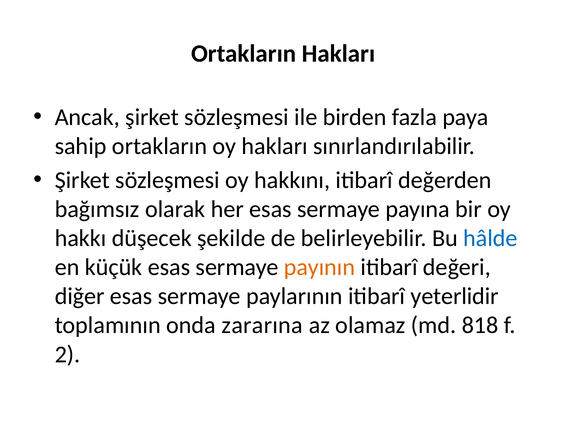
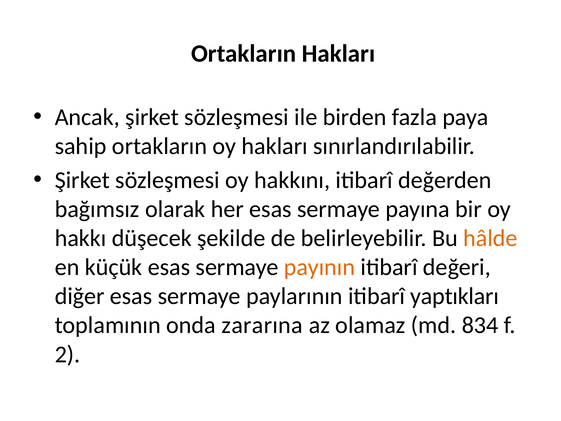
hâlde colour: blue -> orange (490, 238)
yeterlidir: yeterlidir -> yaptıkları (455, 296)
818: 818 -> 834 (480, 325)
